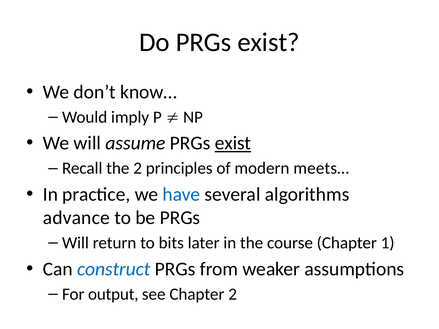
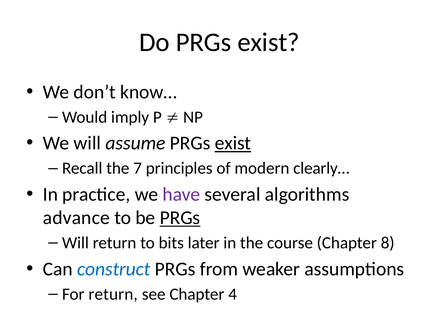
the 2: 2 -> 7 (138, 168)
meets…: meets… -> clearly… (321, 168)
have colour: blue -> purple (181, 195)
PRGs underline: none -> present (180, 218)
1: 1 -> 8 (388, 243)
For output: output -> return (113, 294)
Chapter 2: 2 -> 4 (233, 294)
